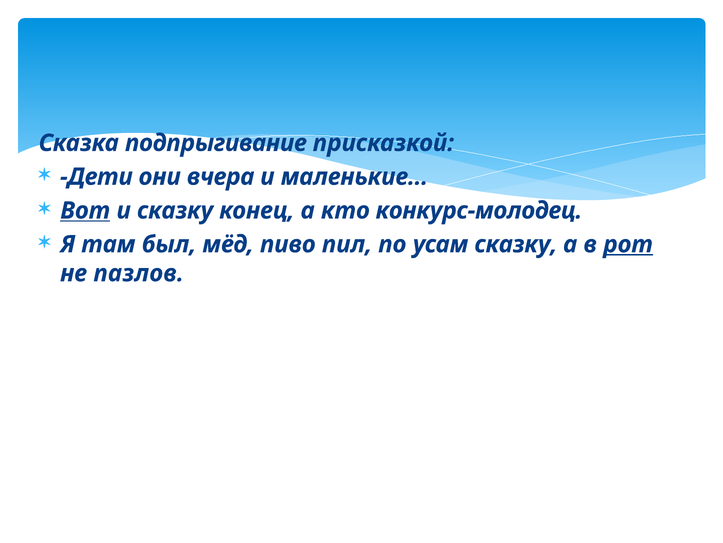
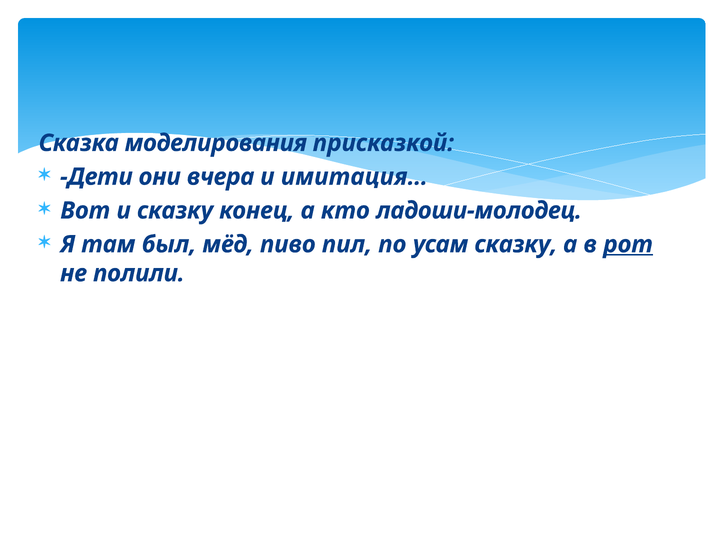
подпрыгивание: подпрыгивание -> моделирования (216, 143)
маленькие…: маленькие… -> имитация… (354, 177)
Вот underline: present -> none (85, 210)
конкурс-молодец: конкурс-молодец -> ладоши-молодец (479, 210)
пазлов: пазлов -> полили (139, 273)
